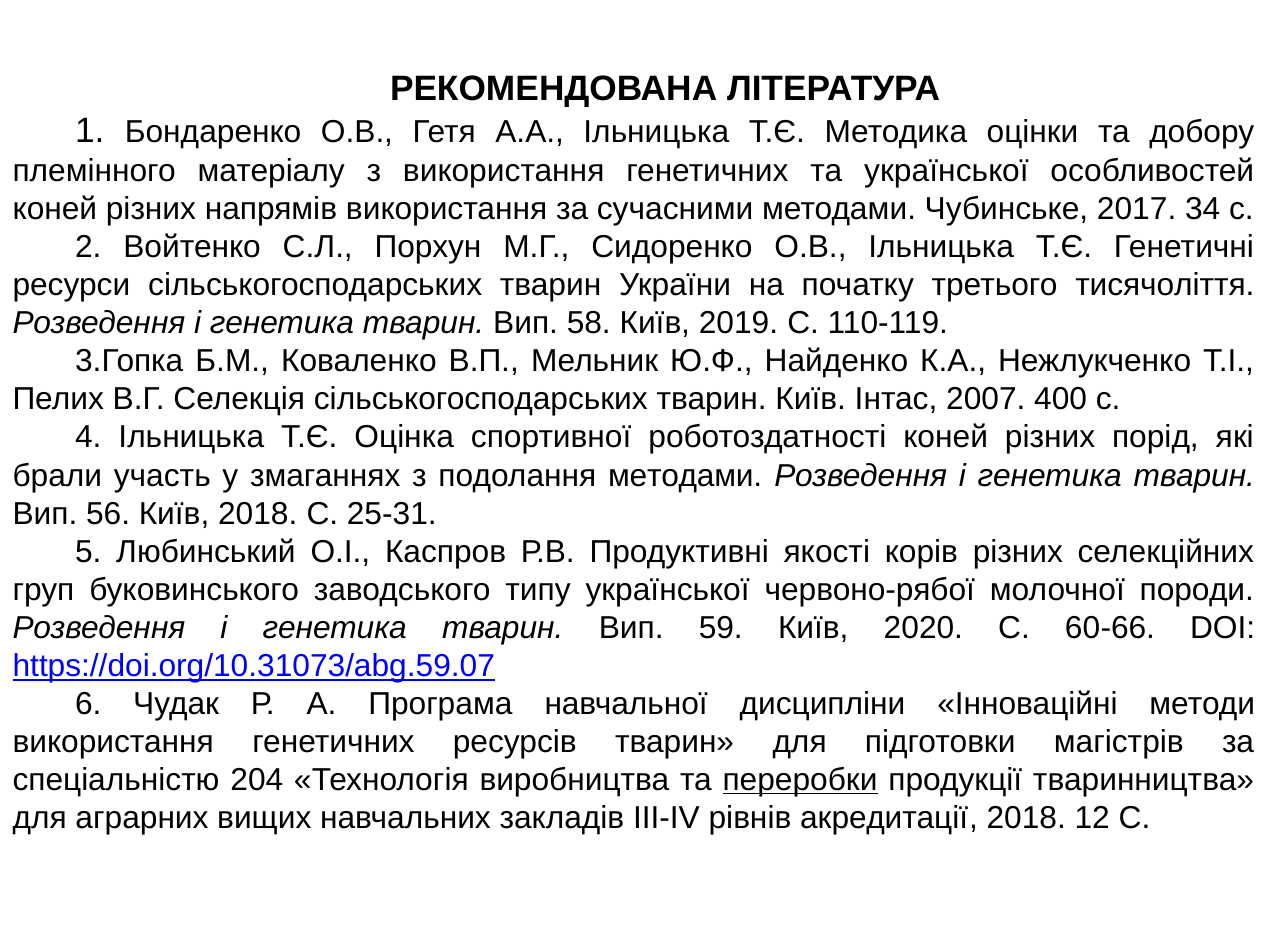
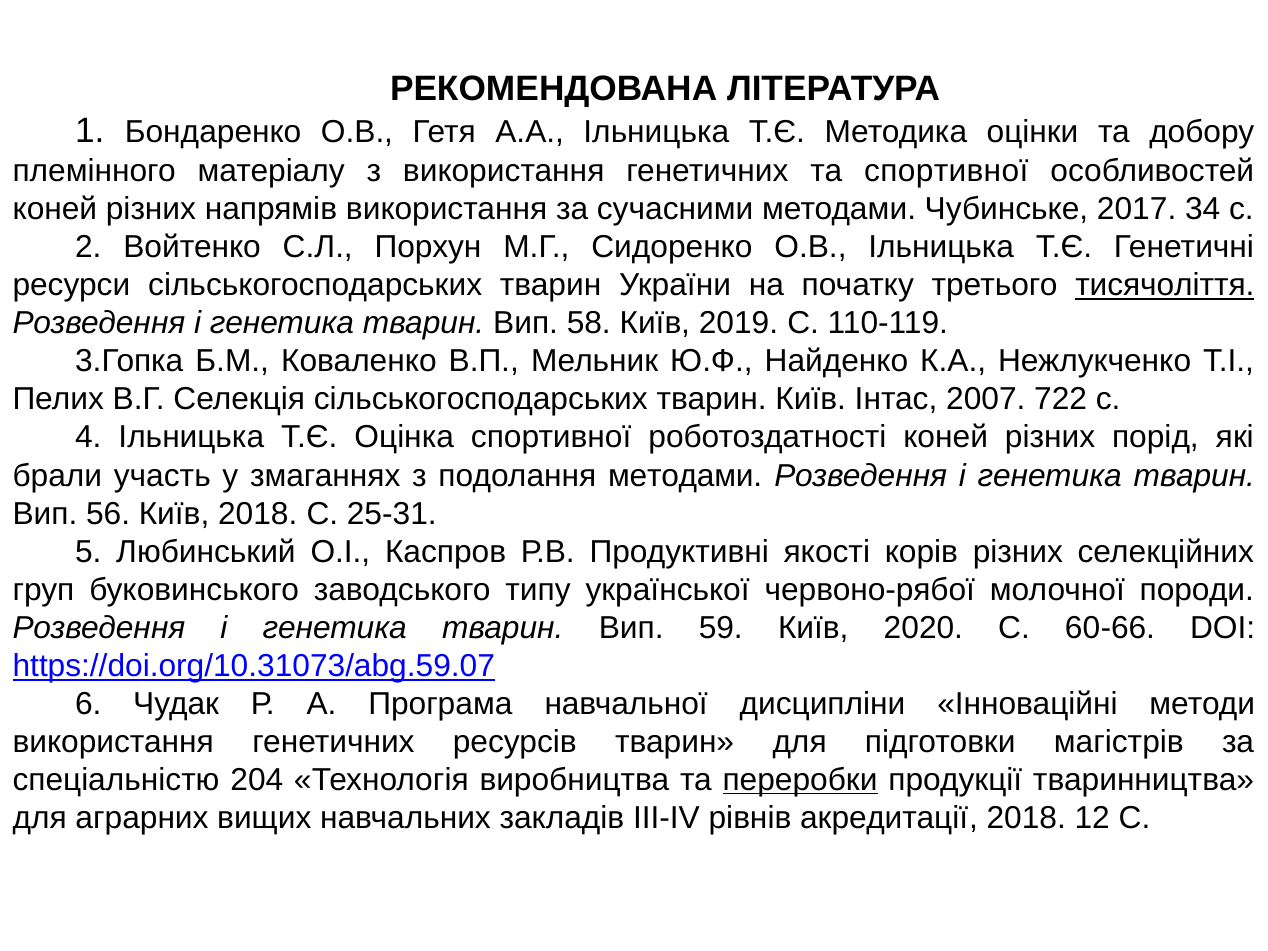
та української: української -> спортивної (946, 171)
тисячоліття underline: none -> present (1165, 285)
400: 400 -> 722 (1061, 399)
